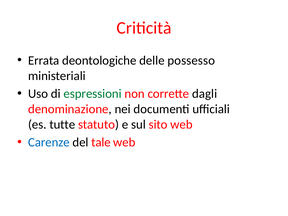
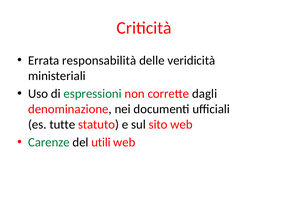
deontologiche: deontologiche -> responsabilità (99, 60)
possesso: possesso -> veridicità (191, 60)
Carenze colour: blue -> green (49, 142)
tale: tale -> utili (101, 142)
